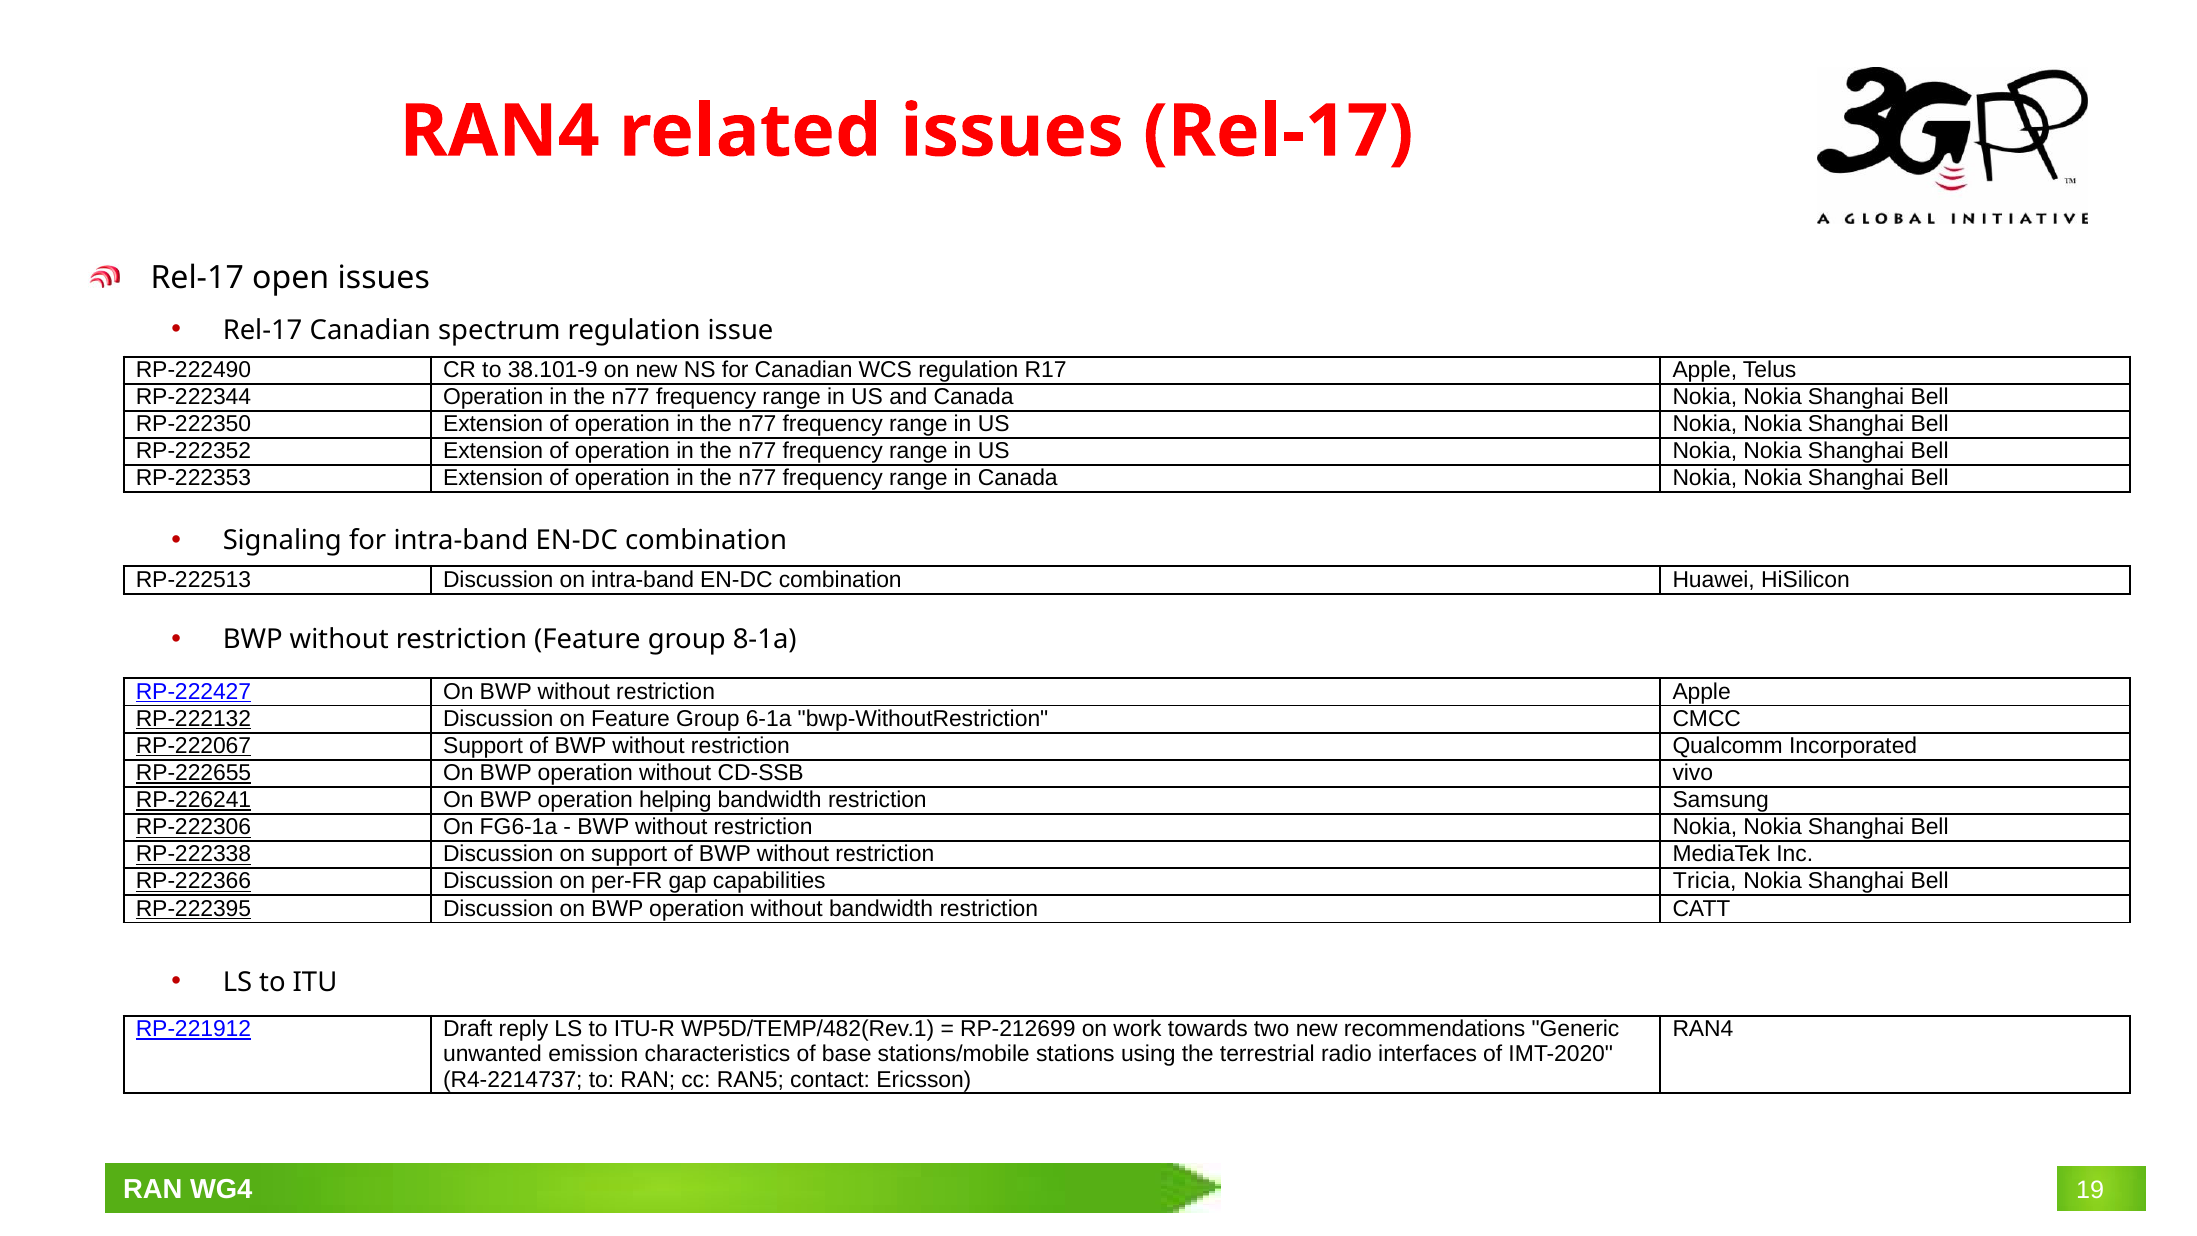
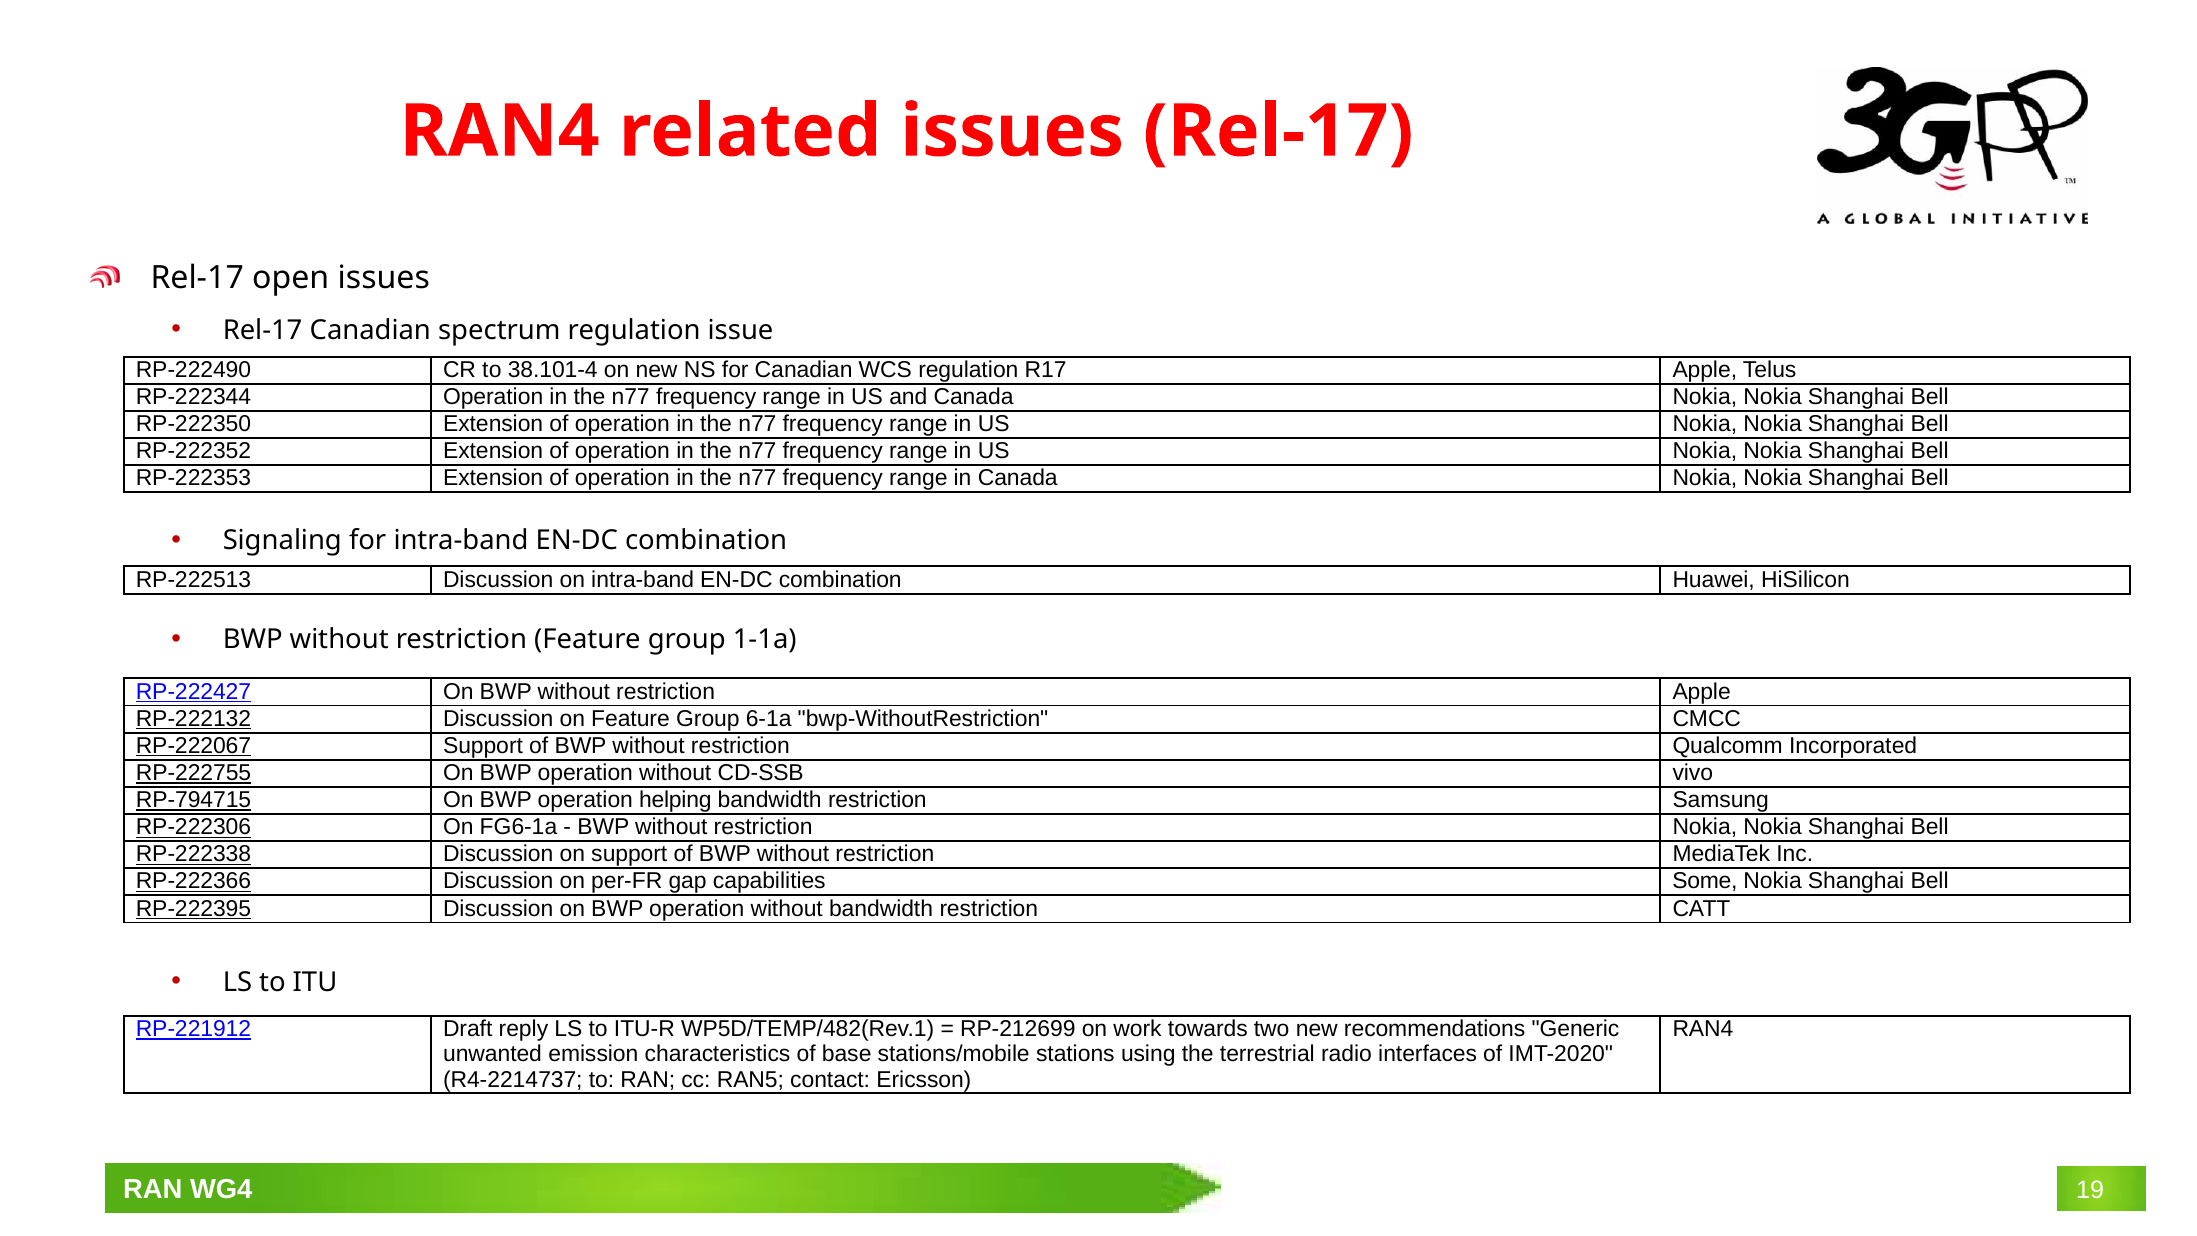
38.101-9: 38.101-9 -> 38.101-4 (553, 370)
8-1a: 8-1a -> 1-1a (765, 639)
RP-222655: RP-222655 -> RP-222755 (194, 773)
RP-226241: RP-226241 -> RP-794715 (194, 800)
Tricia: Tricia -> Some (1705, 881)
